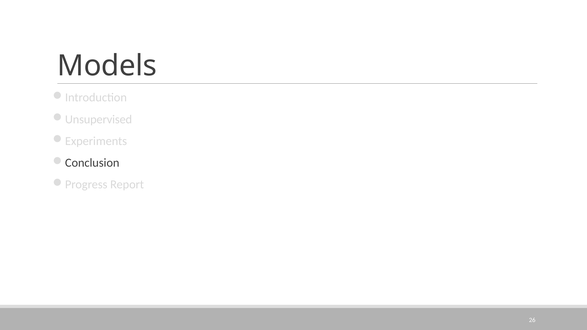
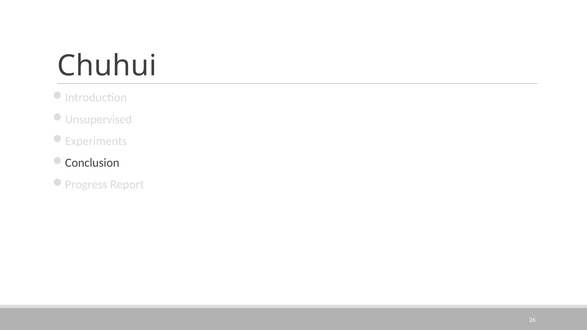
Models: Models -> Chuhui (107, 66)
